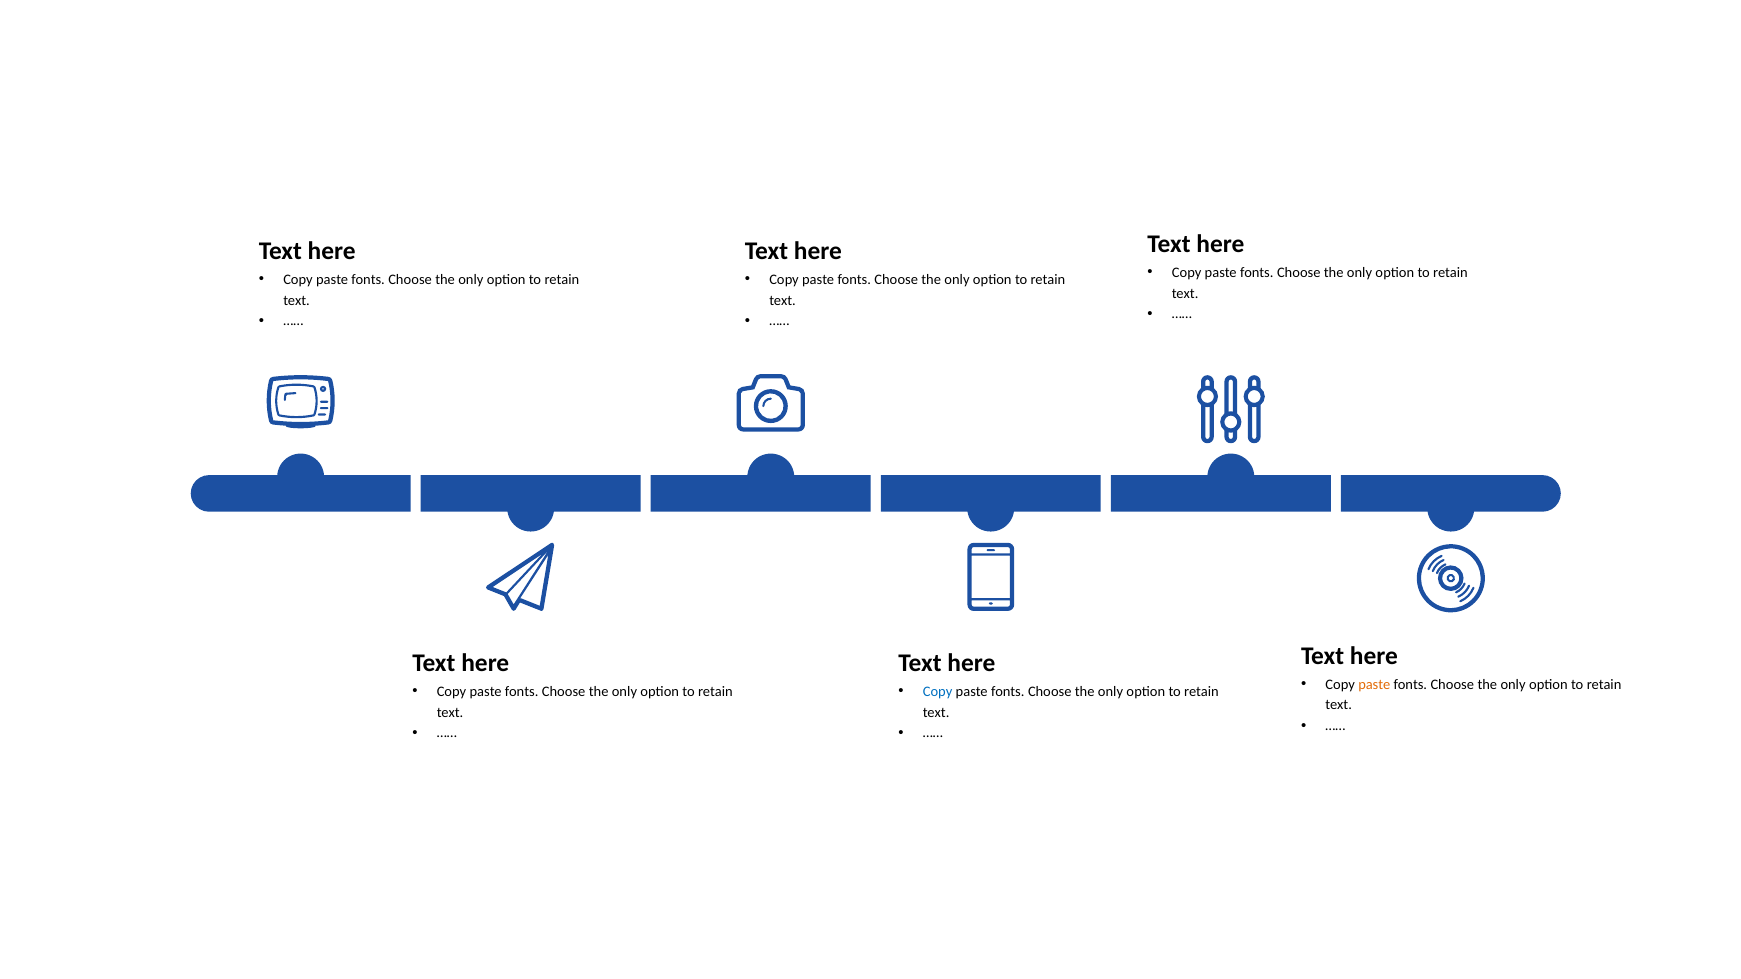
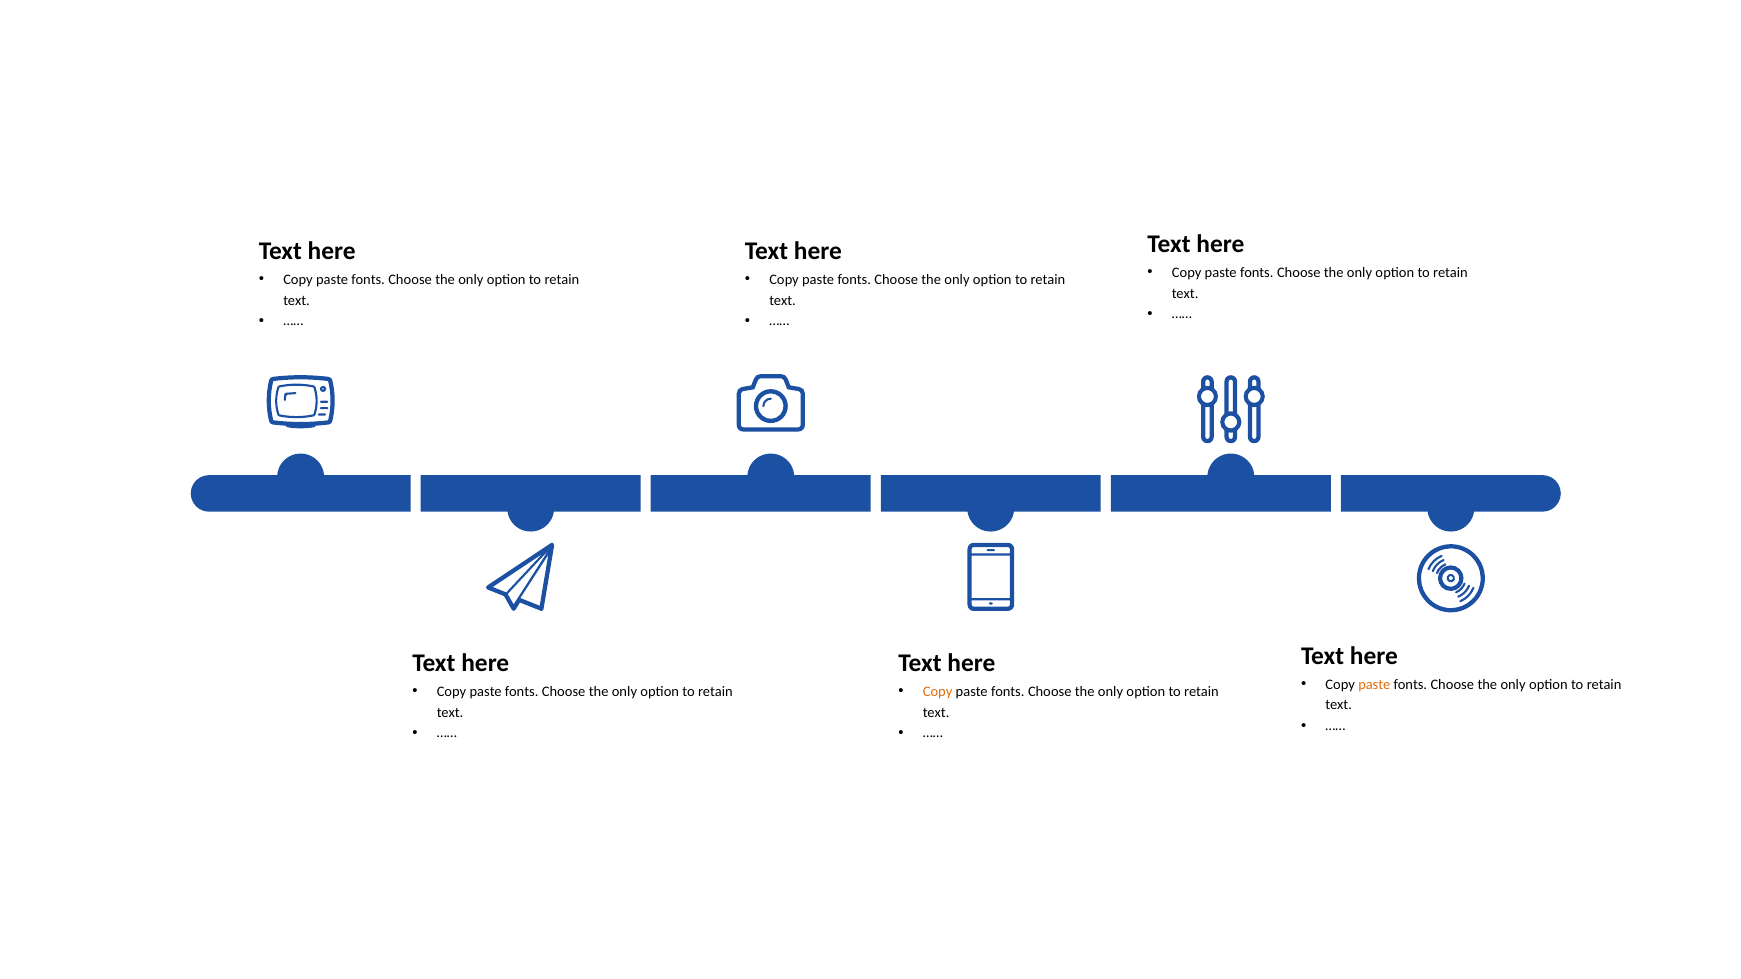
Copy colour: blue -> orange (938, 692)
